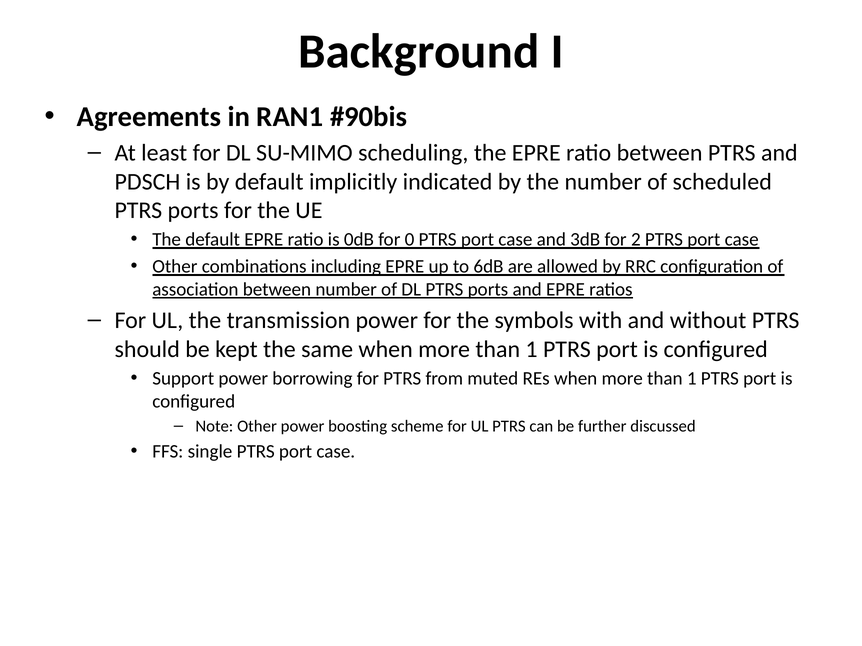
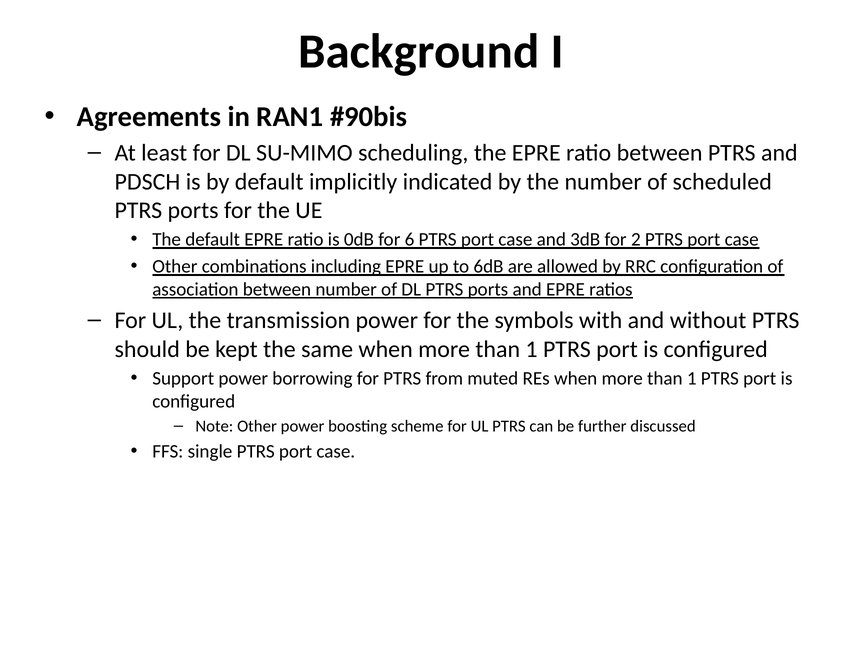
0: 0 -> 6 (410, 240)
